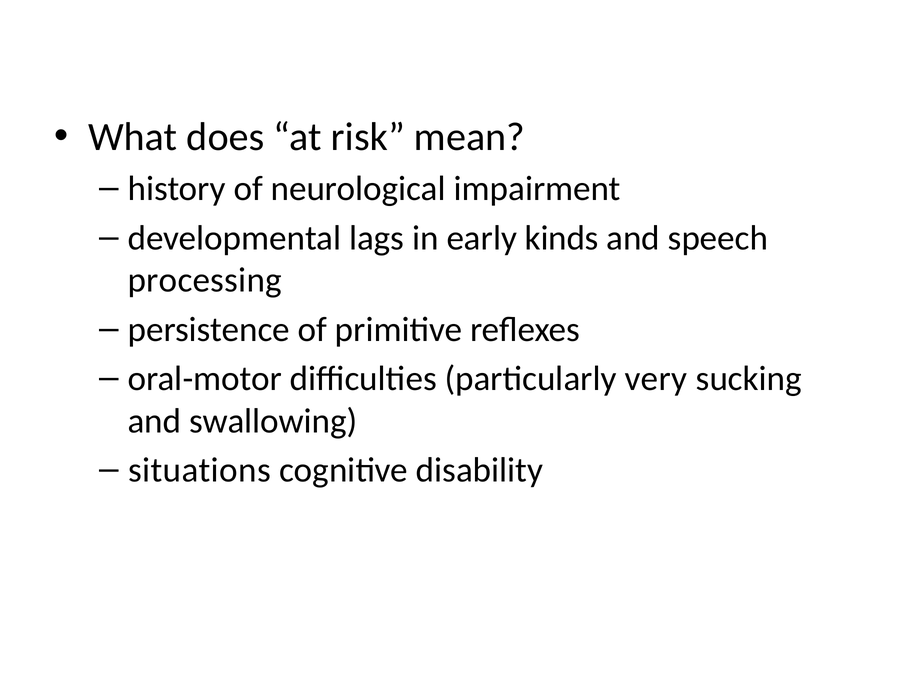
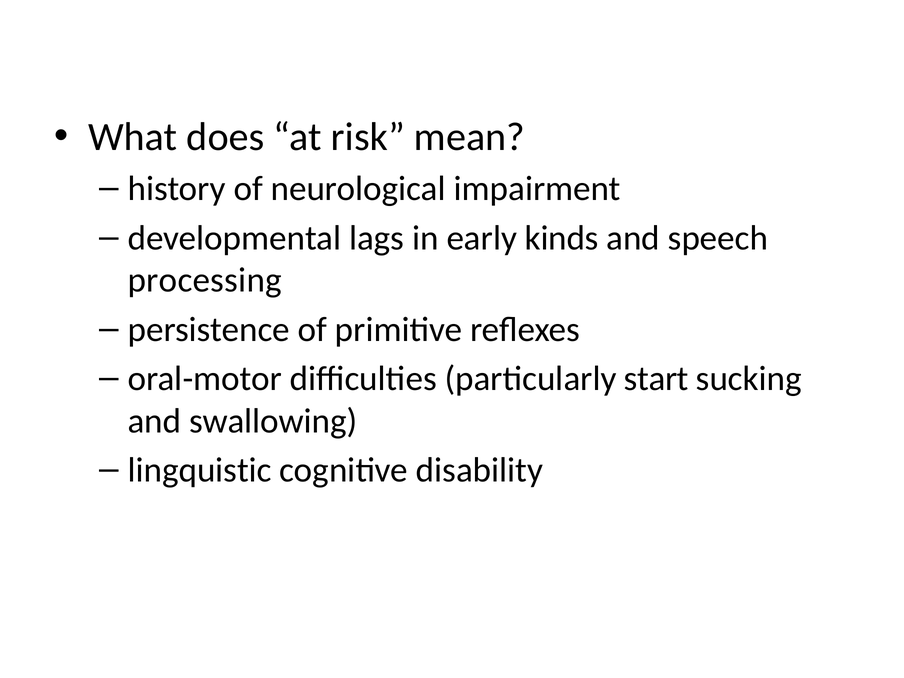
very: very -> start (656, 379)
situations: situations -> lingquistic (200, 470)
